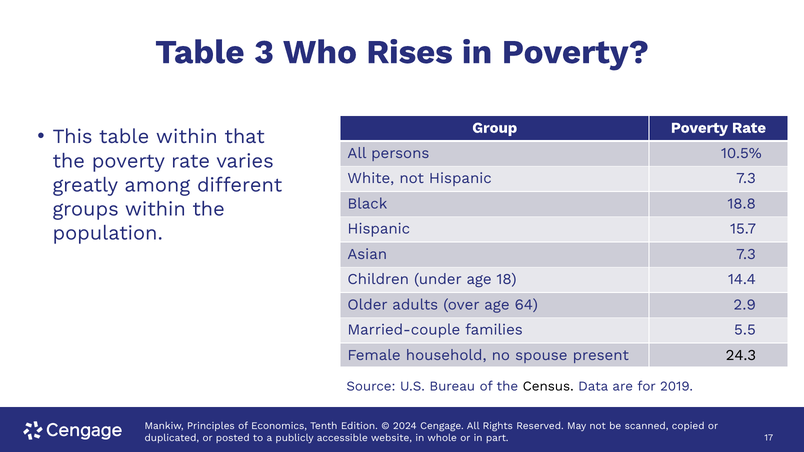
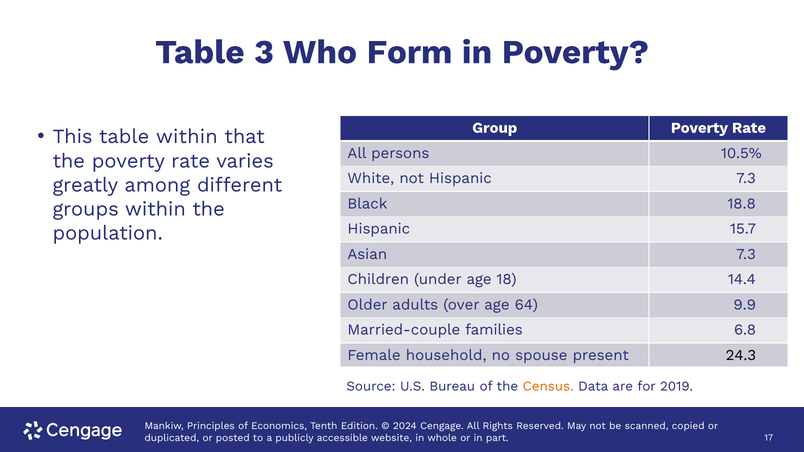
Rises: Rises -> Form (410, 52)
2.9: 2.9 -> 9.9 (745, 305)
5.5: 5.5 -> 6.8 (745, 330)
Census colour: black -> orange (548, 386)
